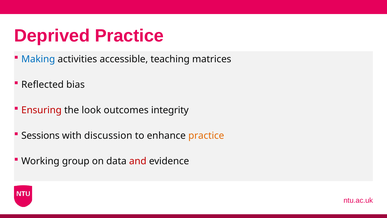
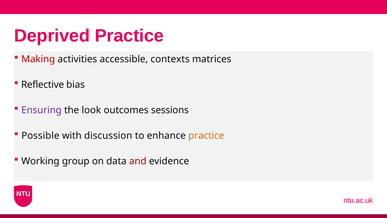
Making colour: blue -> red (38, 59)
teaching: teaching -> contexts (170, 59)
Reflected: Reflected -> Reflective (43, 85)
Ensuring colour: red -> purple (41, 110)
integrity: integrity -> sessions (170, 110)
Sessions: Sessions -> Possible (40, 136)
